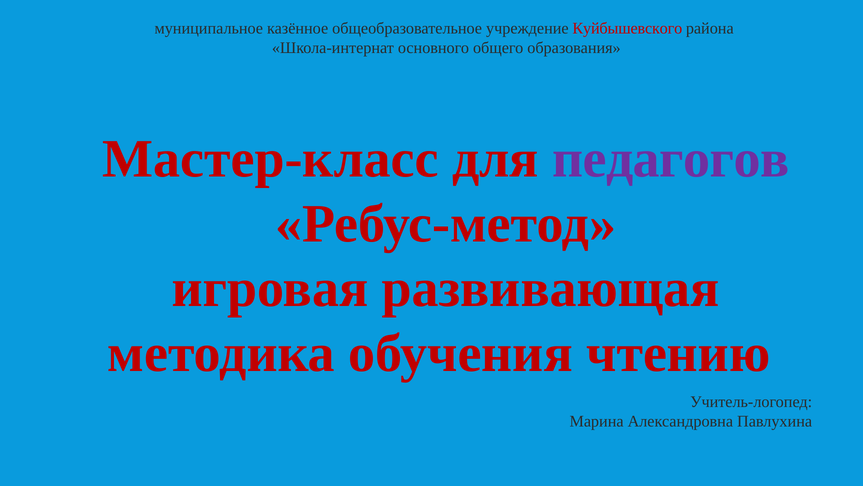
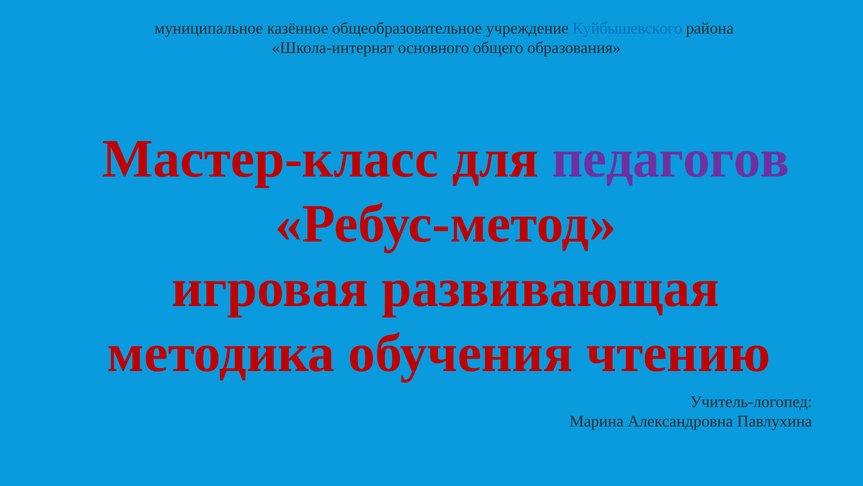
Куйбышевского colour: red -> blue (627, 29)
